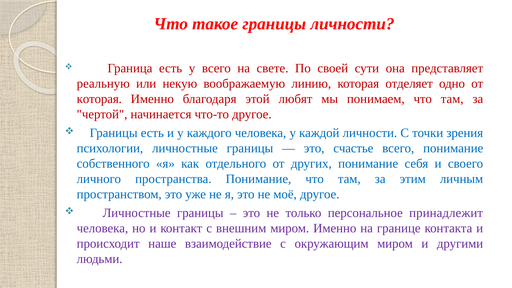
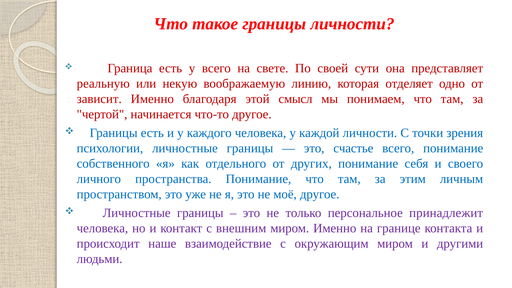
которая: которая -> зависит (99, 99)
любят: любят -> смысл (296, 99)
